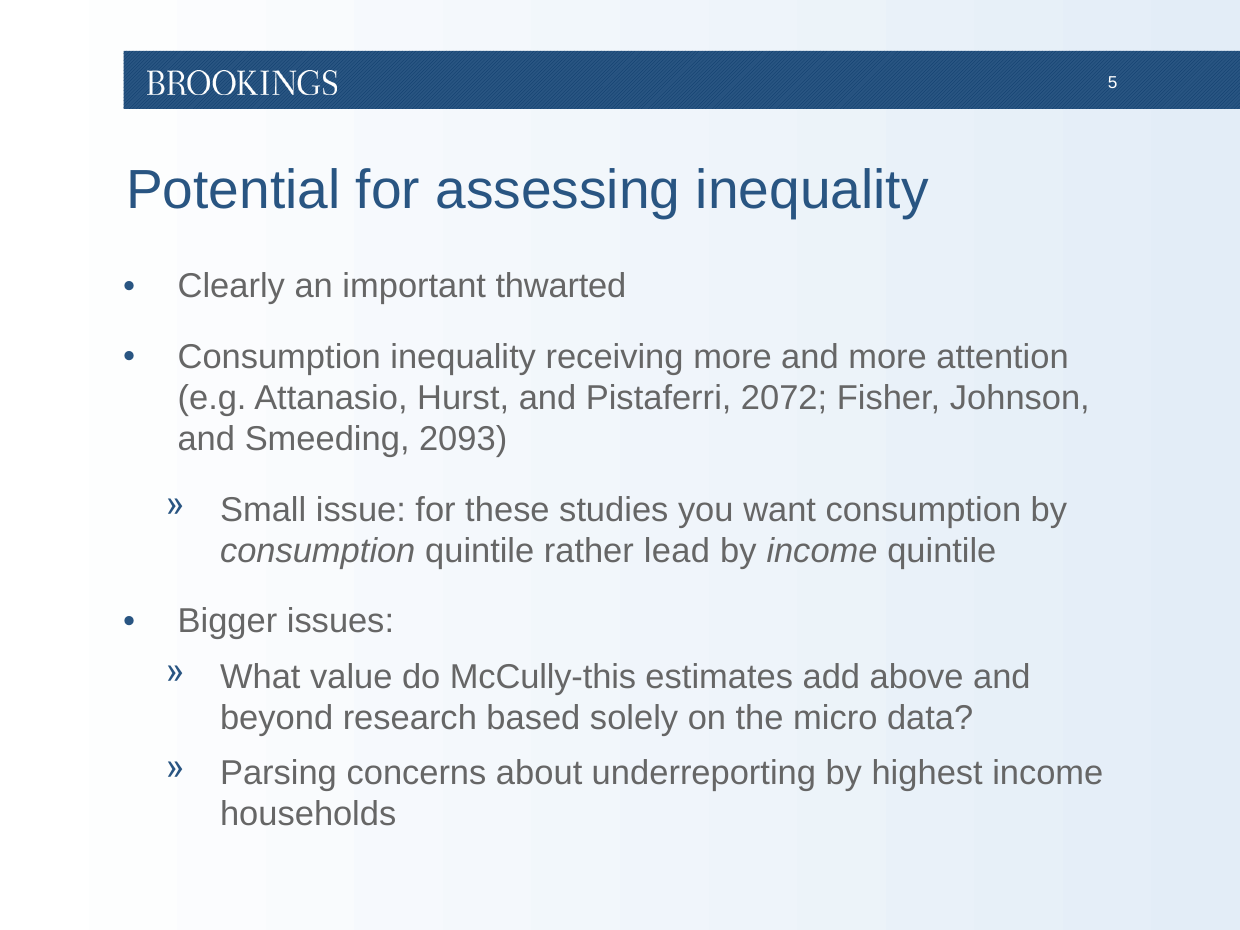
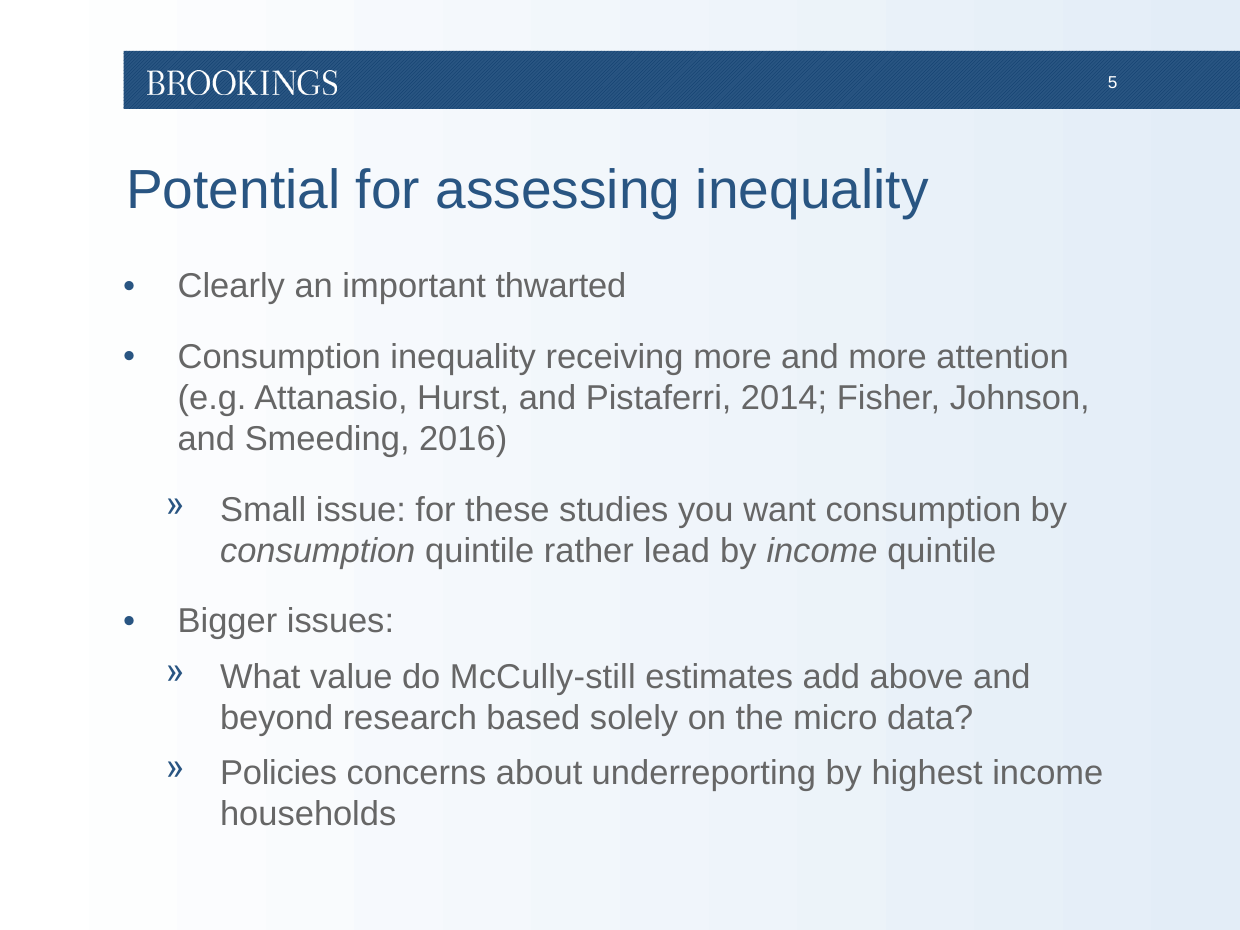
2072: 2072 -> 2014 (784, 398)
2093: 2093 -> 2016 (463, 439)
McCully-this: McCully-this -> McCully-still (543, 677)
Parsing: Parsing -> Policies (279, 773)
